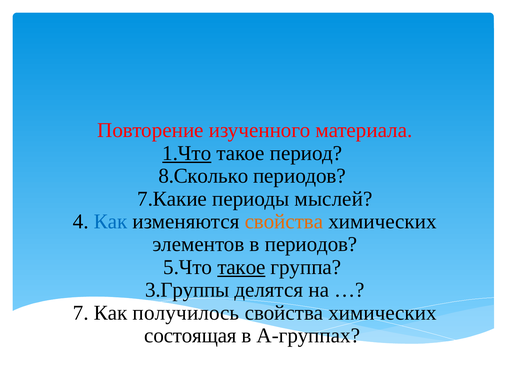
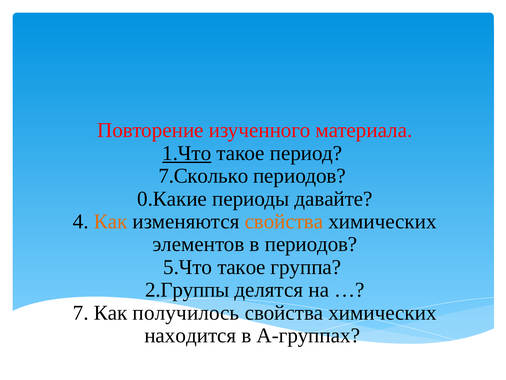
8.Сколько: 8.Сколько -> 7.Сколько (203, 176)
7.Какие: 7.Какие -> 0.Какие (172, 198)
мыслей: мыслей -> давайте (334, 198)
Как colour: blue -> orange (111, 221)
такое underline: present -> none (241, 267)
3.Группы: 3.Группы -> 2.Группы (187, 290)
состоящая: состоящая -> находится (190, 335)
